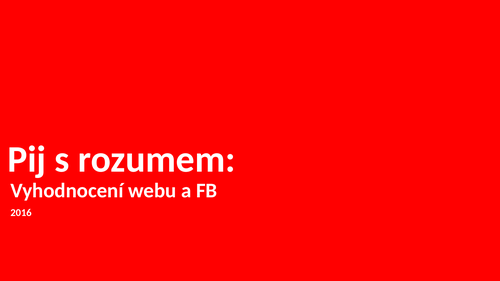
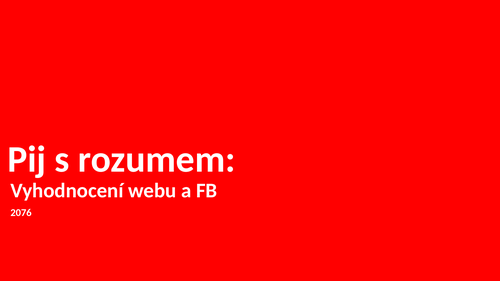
2016: 2016 -> 2076 (21, 213)
